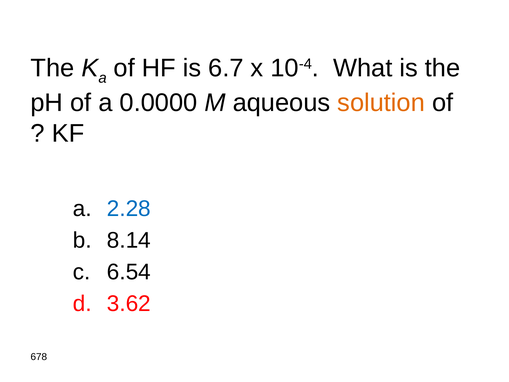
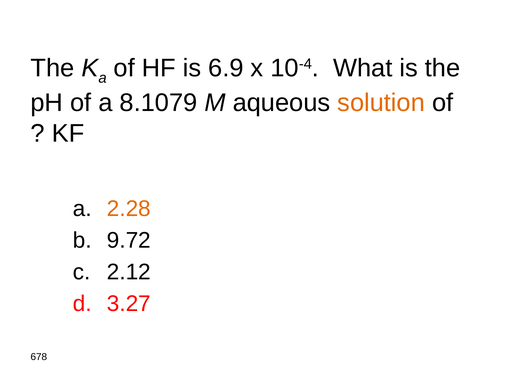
6.7: 6.7 -> 6.9 (226, 68)
0.0000: 0.0000 -> 8.1079 (158, 103)
2.28 colour: blue -> orange (129, 209)
8.14: 8.14 -> 9.72 (129, 240)
6.54: 6.54 -> 2.12 (129, 272)
3.62: 3.62 -> 3.27 (129, 304)
